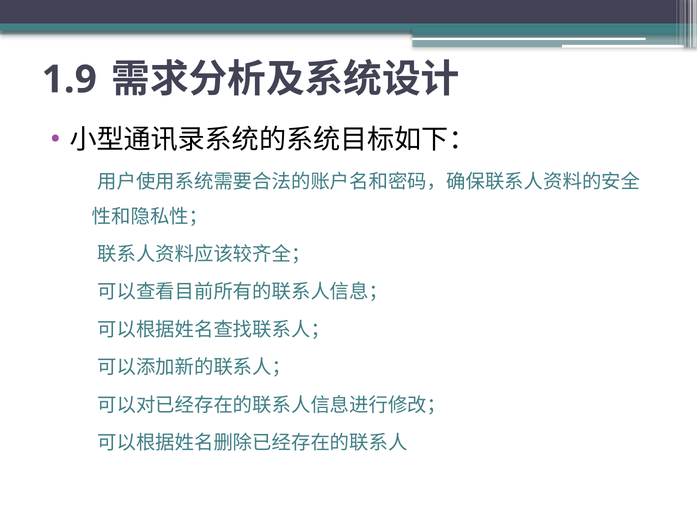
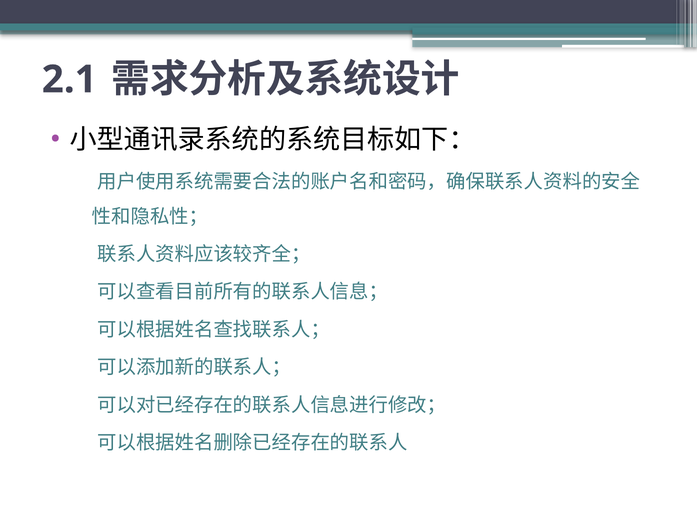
1.9: 1.9 -> 2.1 (69, 80)
